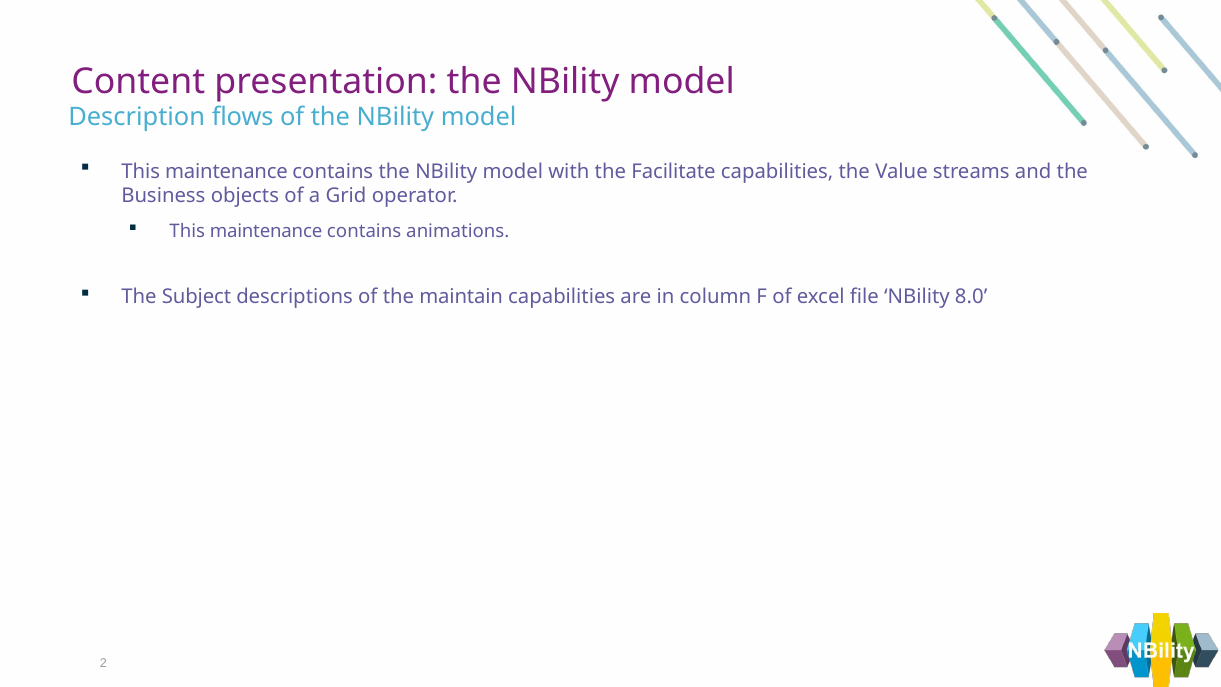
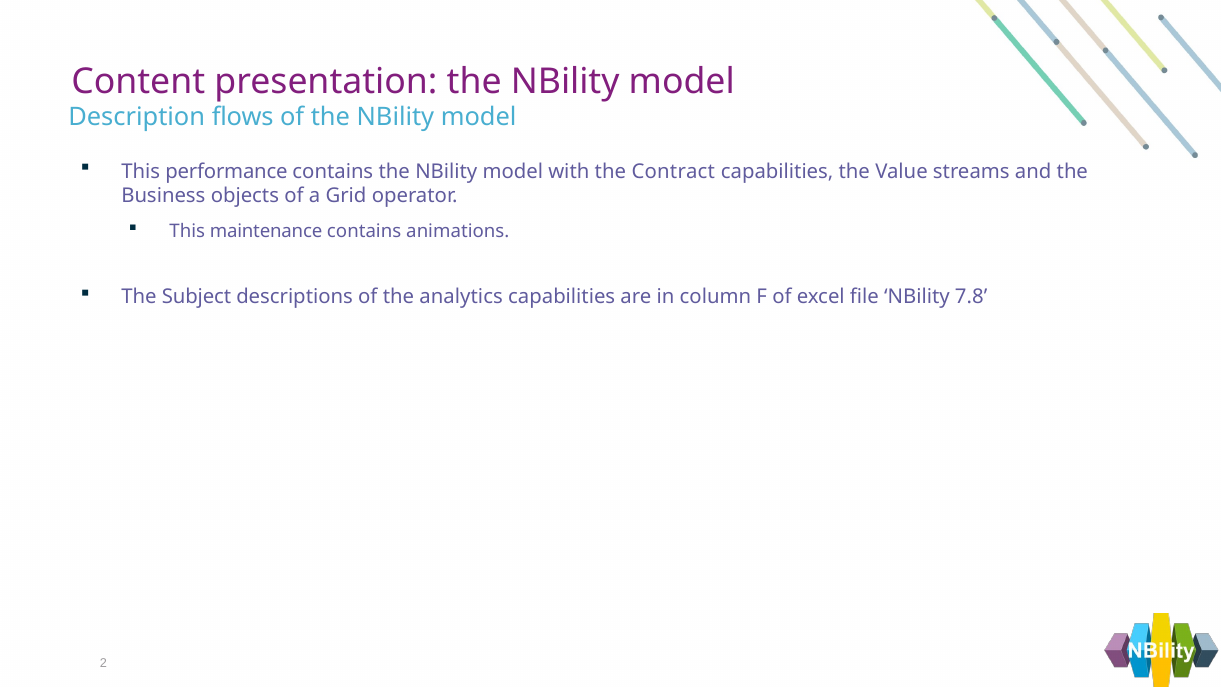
maintenance: maintenance -> performance (226, 171)
Facilitate: Facilitate -> Contract (673, 171)
maintain: maintain -> analytics (461, 297)
8.0: 8.0 -> 7.8 (971, 297)
